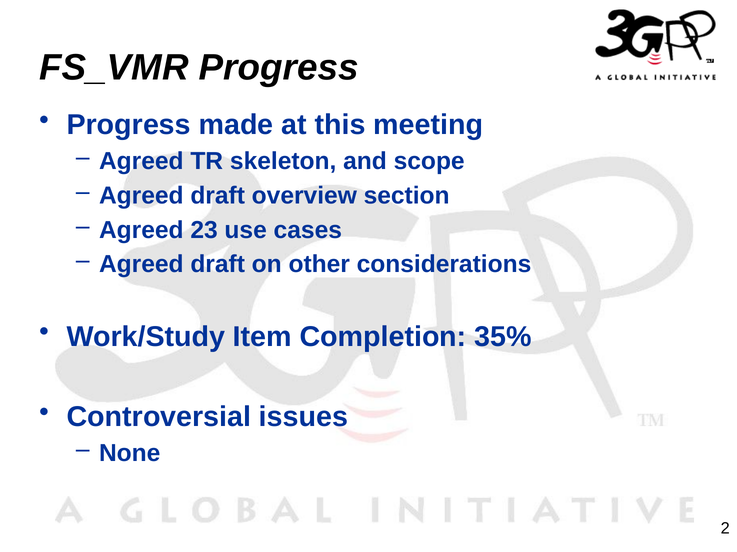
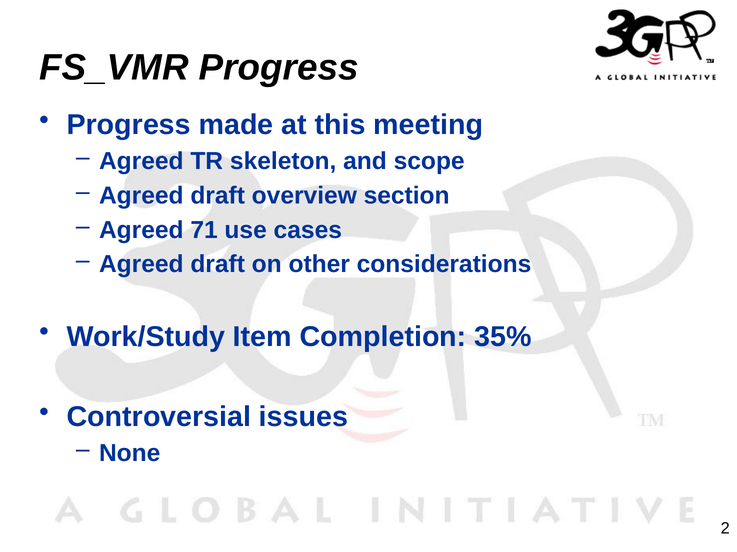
23: 23 -> 71 (204, 230)
